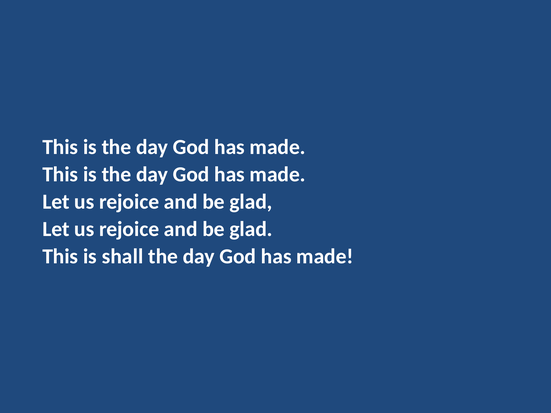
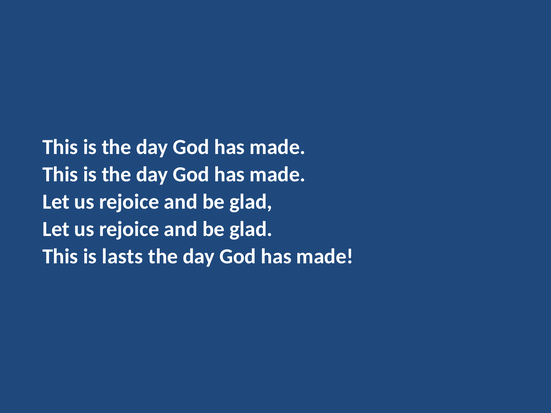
shall: shall -> lasts (122, 257)
